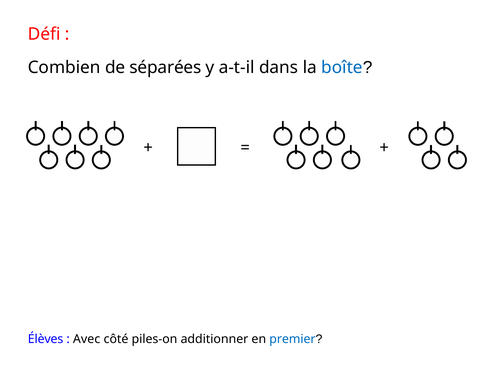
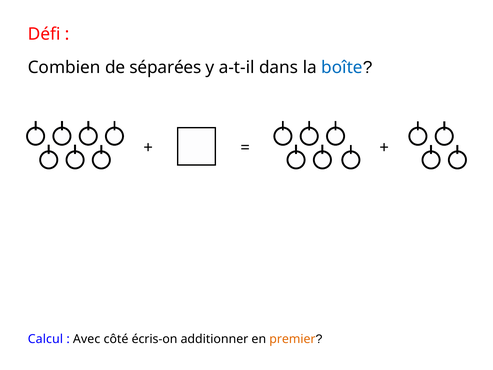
Élèves: Élèves -> Calcul (45, 339)
piles-on: piles-on -> écris-on (155, 339)
premier colour: blue -> orange (292, 339)
